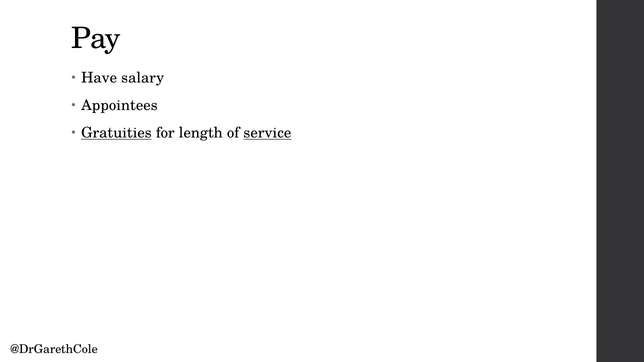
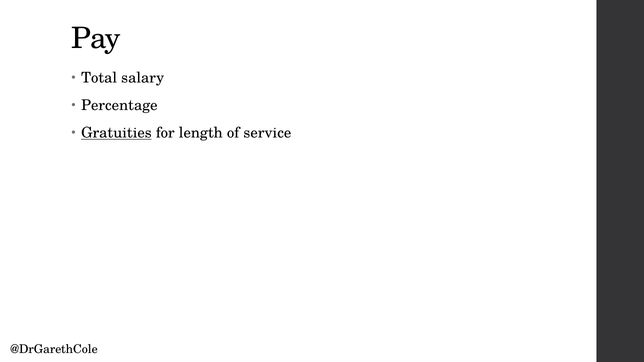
Have: Have -> Total (99, 78)
Appointees: Appointees -> Percentage (119, 105)
service underline: present -> none (267, 133)
